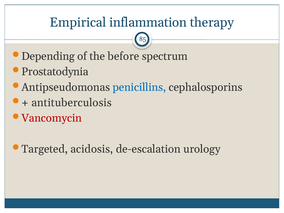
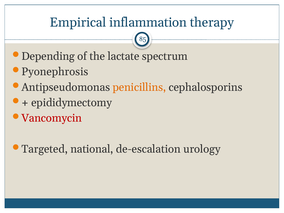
before: before -> lactate (124, 56)
Prostatodynia: Prostatodynia -> Pyonephrosis (55, 72)
penicillins colour: blue -> orange (139, 87)
antituberculosis: antituberculosis -> epididymectomy (72, 103)
acidosis: acidosis -> national (92, 149)
